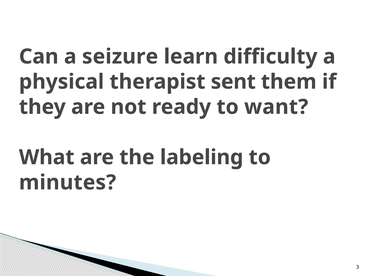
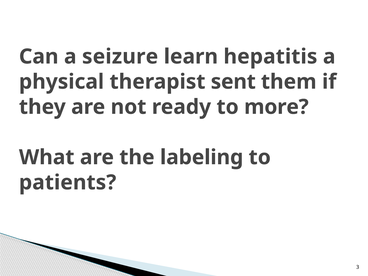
difficulty: difficulty -> hepatitis (270, 57)
want: want -> more (276, 107)
minutes: minutes -> patients (68, 182)
